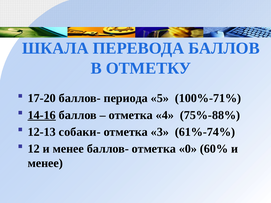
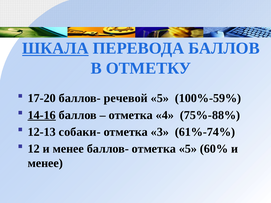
ШКАЛА underline: none -> present (55, 48)
периода: периода -> речевой (126, 98)
100%-71%: 100%-71% -> 100%-59% (208, 98)
отметка 0: 0 -> 5 (188, 149)
